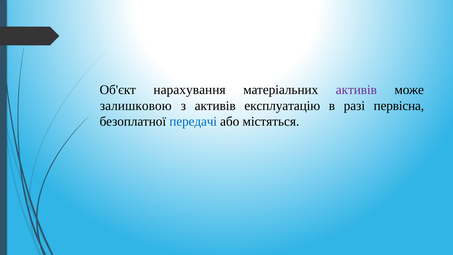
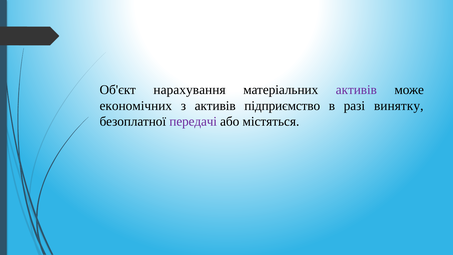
залишковою: залишковою -> економічних (136, 106)
експлуатацію: експлуатацію -> підприємство (282, 106)
первісна: первісна -> винятку (399, 106)
передачі colour: blue -> purple (193, 121)
